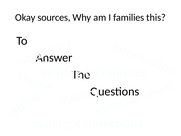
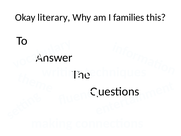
sources: sources -> literary (54, 17)
